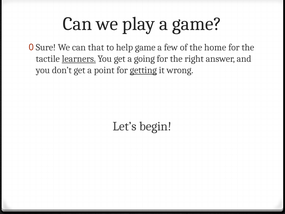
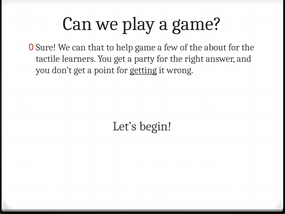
home: home -> about (215, 47)
learners underline: present -> none (79, 59)
going: going -> party (144, 59)
